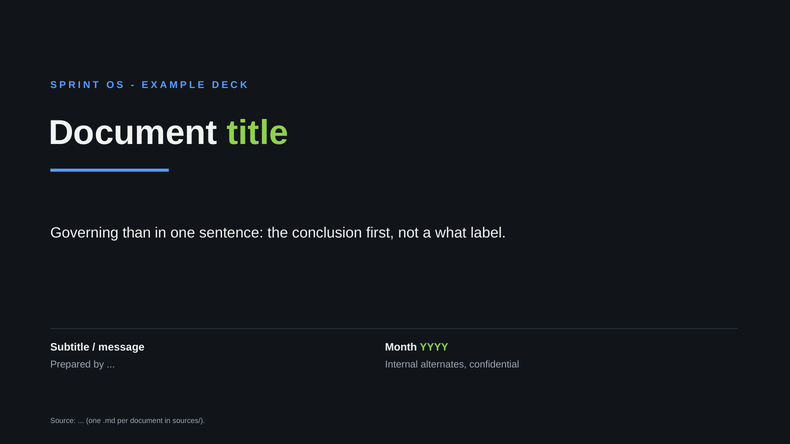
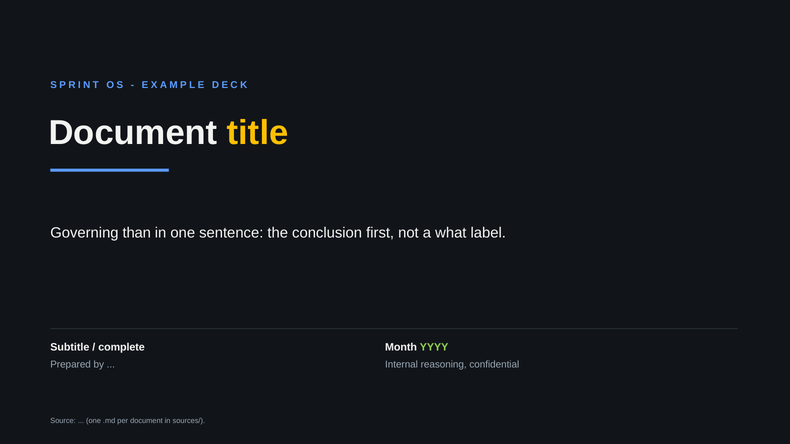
title colour: light green -> yellow (258, 133)
message: message -> complete (122, 347)
alternates: alternates -> reasoning (444, 365)
